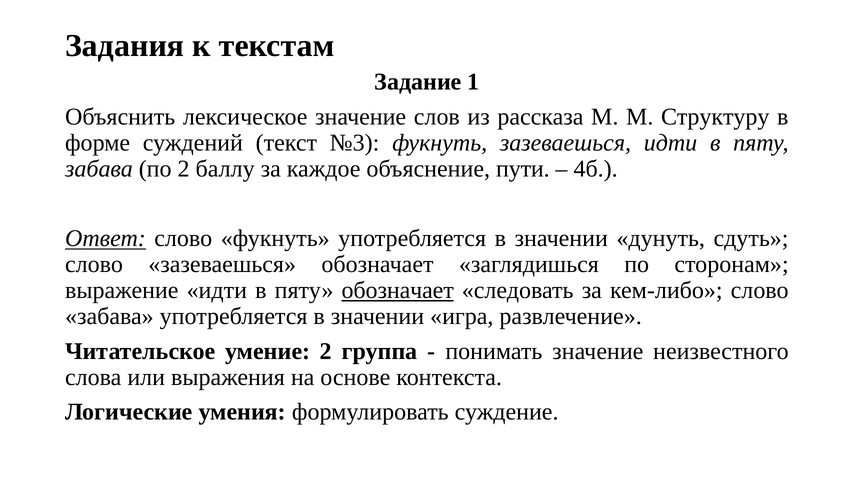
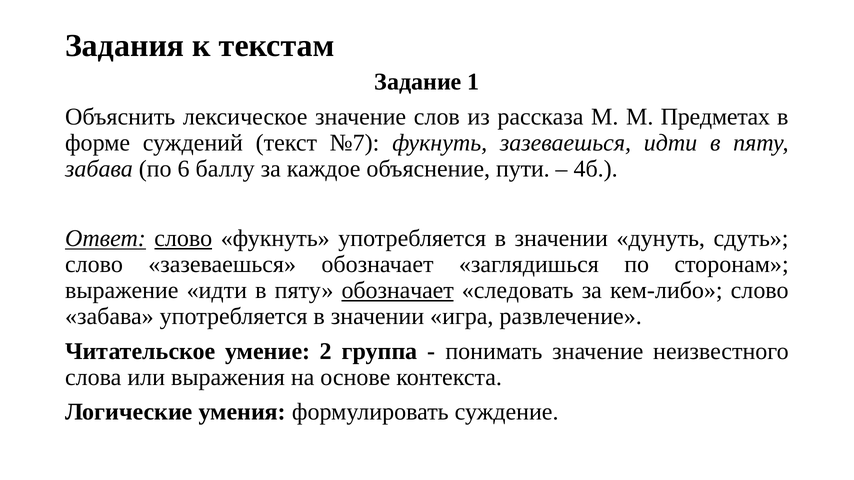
Структуру: Структуру -> Предметах (715, 117)
№3: №3 -> №7 (355, 143)
по 2: 2 -> 6 (184, 169)
слово underline: none -> present (183, 239)
